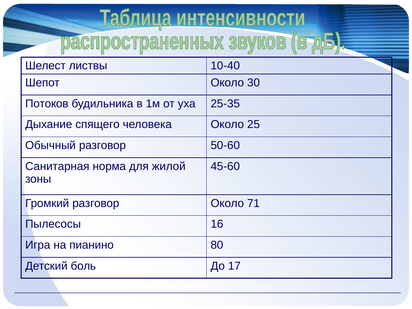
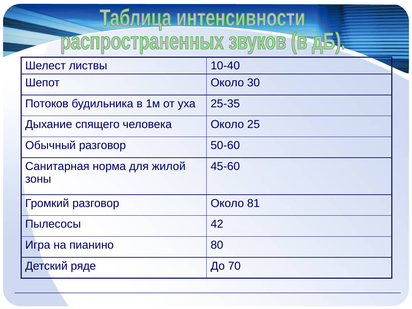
71: 71 -> 81 (253, 203)
16: 16 -> 42 (217, 224)
боль: боль -> ряде (83, 266)
17: 17 -> 70 (234, 266)
